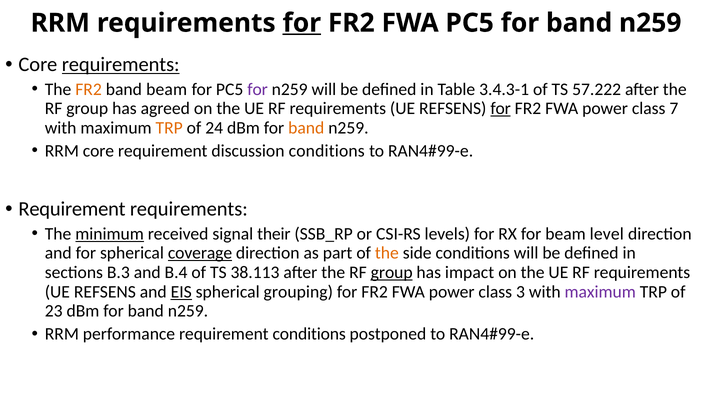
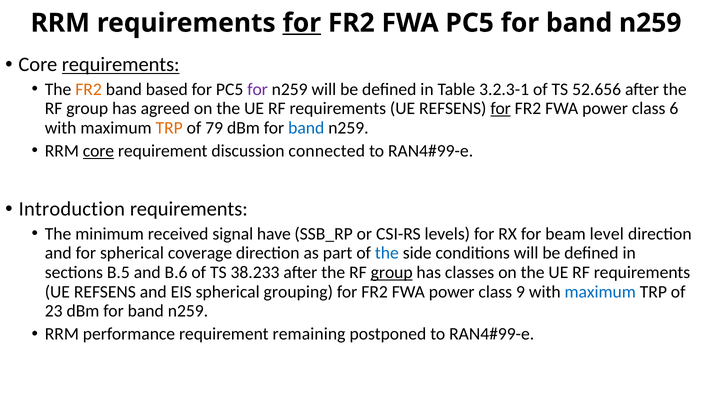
band beam: beam -> based (167, 89)
3.4.3-1: 3.4.3-1 -> 3.2.3-1 (504, 89)
57.222: 57.222 -> 52.656 (597, 89)
7: 7 -> 6 (674, 108)
24: 24 -> 79 (214, 128)
band colour: orange -> blue (306, 128)
core underline: none -> present (98, 151)
discussion conditions: conditions -> connected (327, 151)
Requirement: Requirement -> Introduction (72, 209)
minimum underline: present -> none (110, 233)
their: their -> have (274, 233)
coverage underline: present -> none (200, 253)
the colour: orange -> blue (387, 253)
B.3: B.3 -> B.5 (118, 272)
B.4: B.4 -> B.6 (176, 272)
38.113: 38.113 -> 38.233 (255, 272)
impact: impact -> classes (470, 272)
EIS underline: present -> none (181, 291)
3: 3 -> 9 (520, 291)
maximum colour: purple -> blue (600, 291)
requirement conditions: conditions -> remaining (309, 334)
